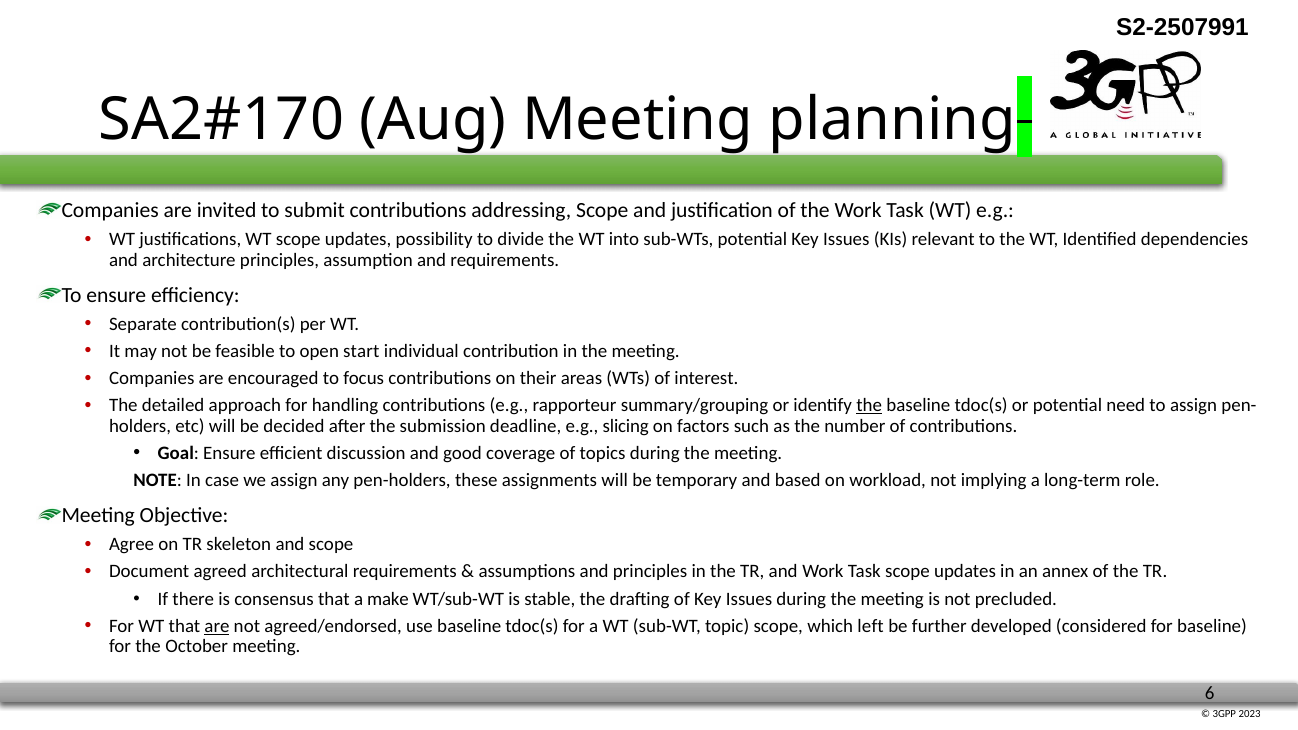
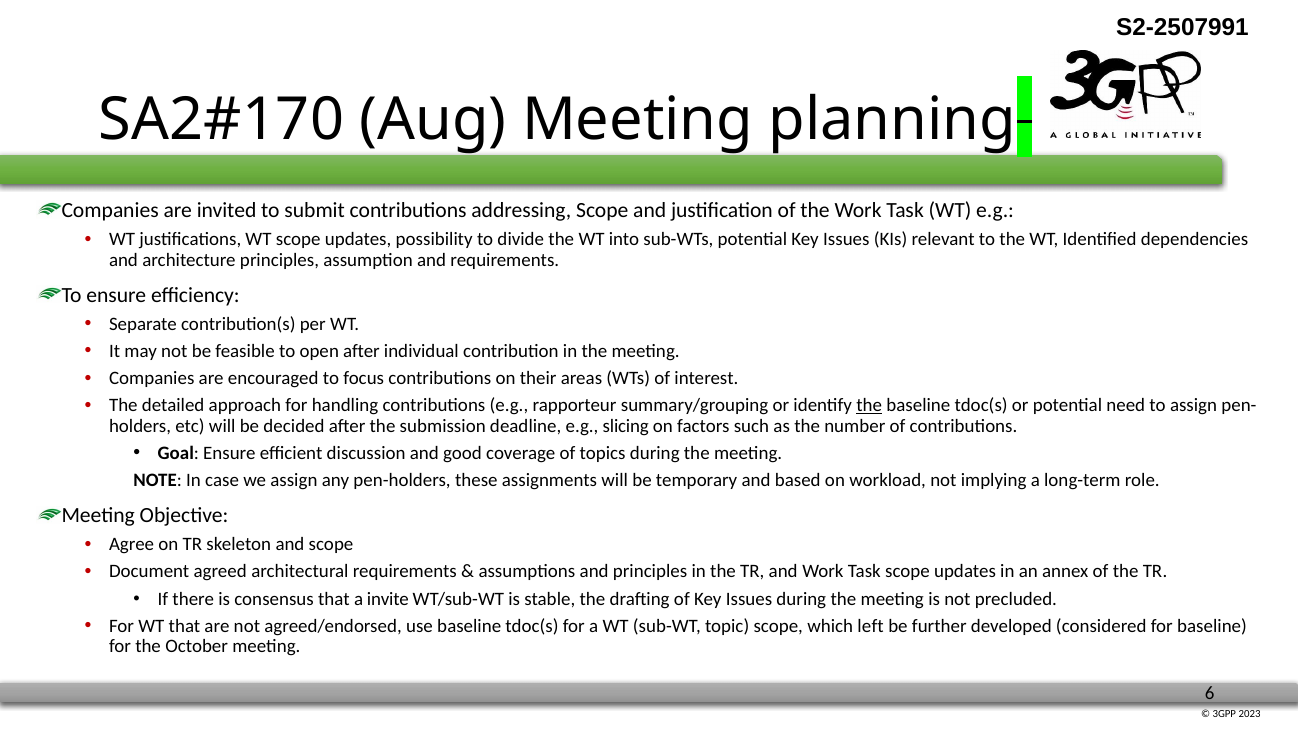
open start: start -> after (361, 351)
make: make -> invite (388, 599)
are underline: present -> none (217, 626)
